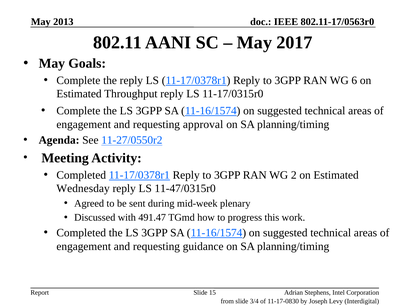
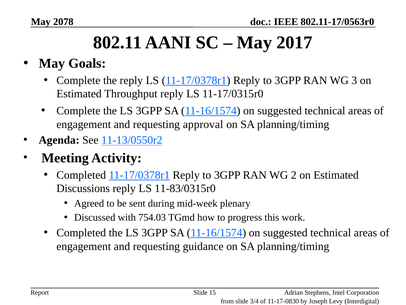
2013: 2013 -> 2078 (63, 22)
6: 6 -> 3 (354, 80)
11-27/0550r2: 11-27/0550r2 -> 11-13/0550r2 (132, 140)
Wednesday: Wednesday -> Discussions (83, 188)
11-47/0315r0: 11-47/0315r0 -> 11-83/0315r0 (185, 188)
491.47: 491.47 -> 754.03 (152, 217)
